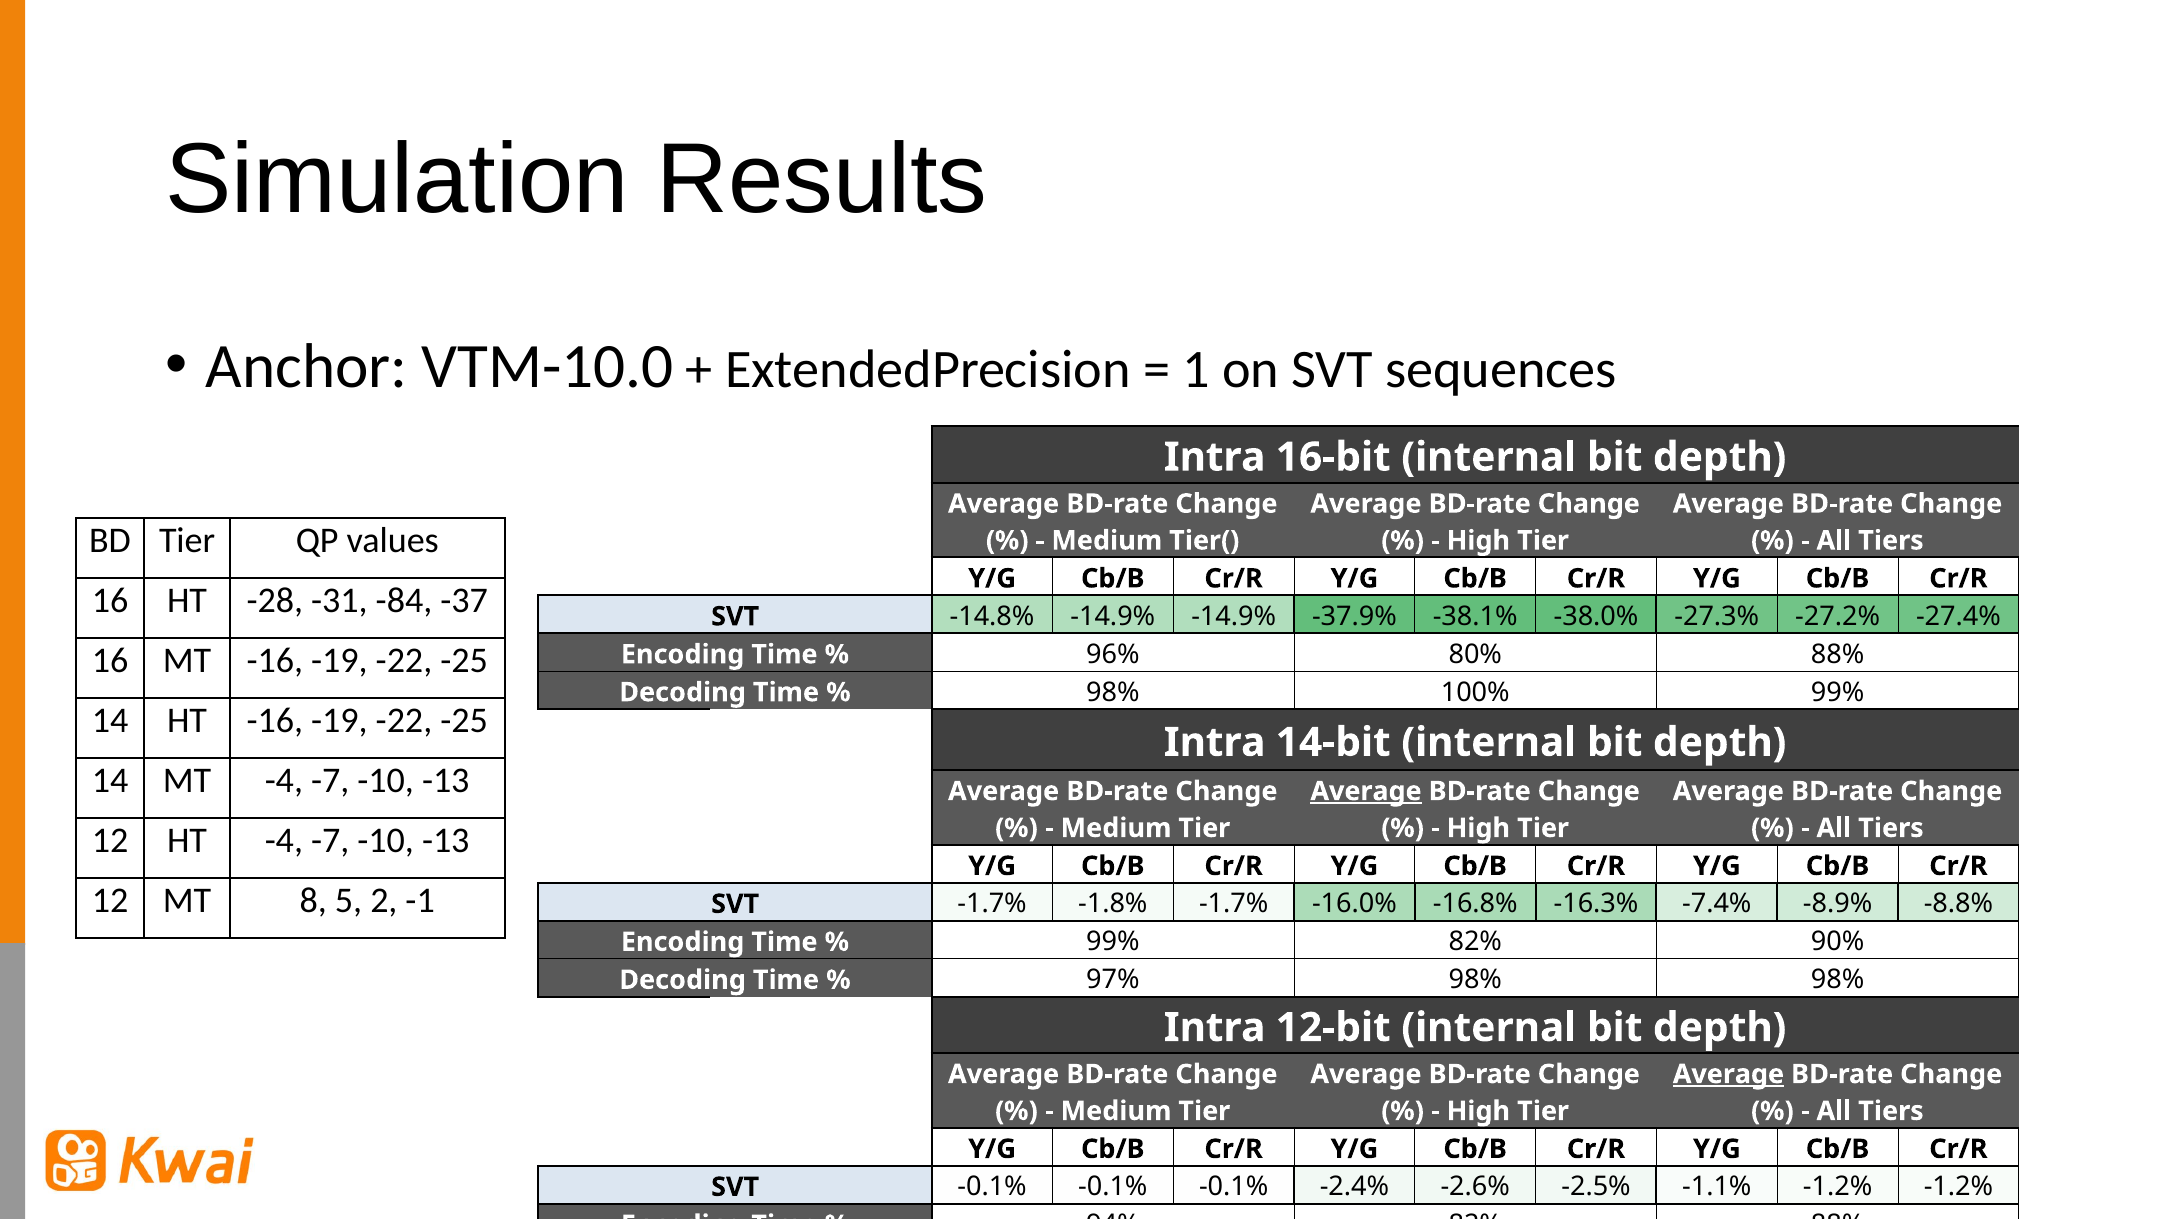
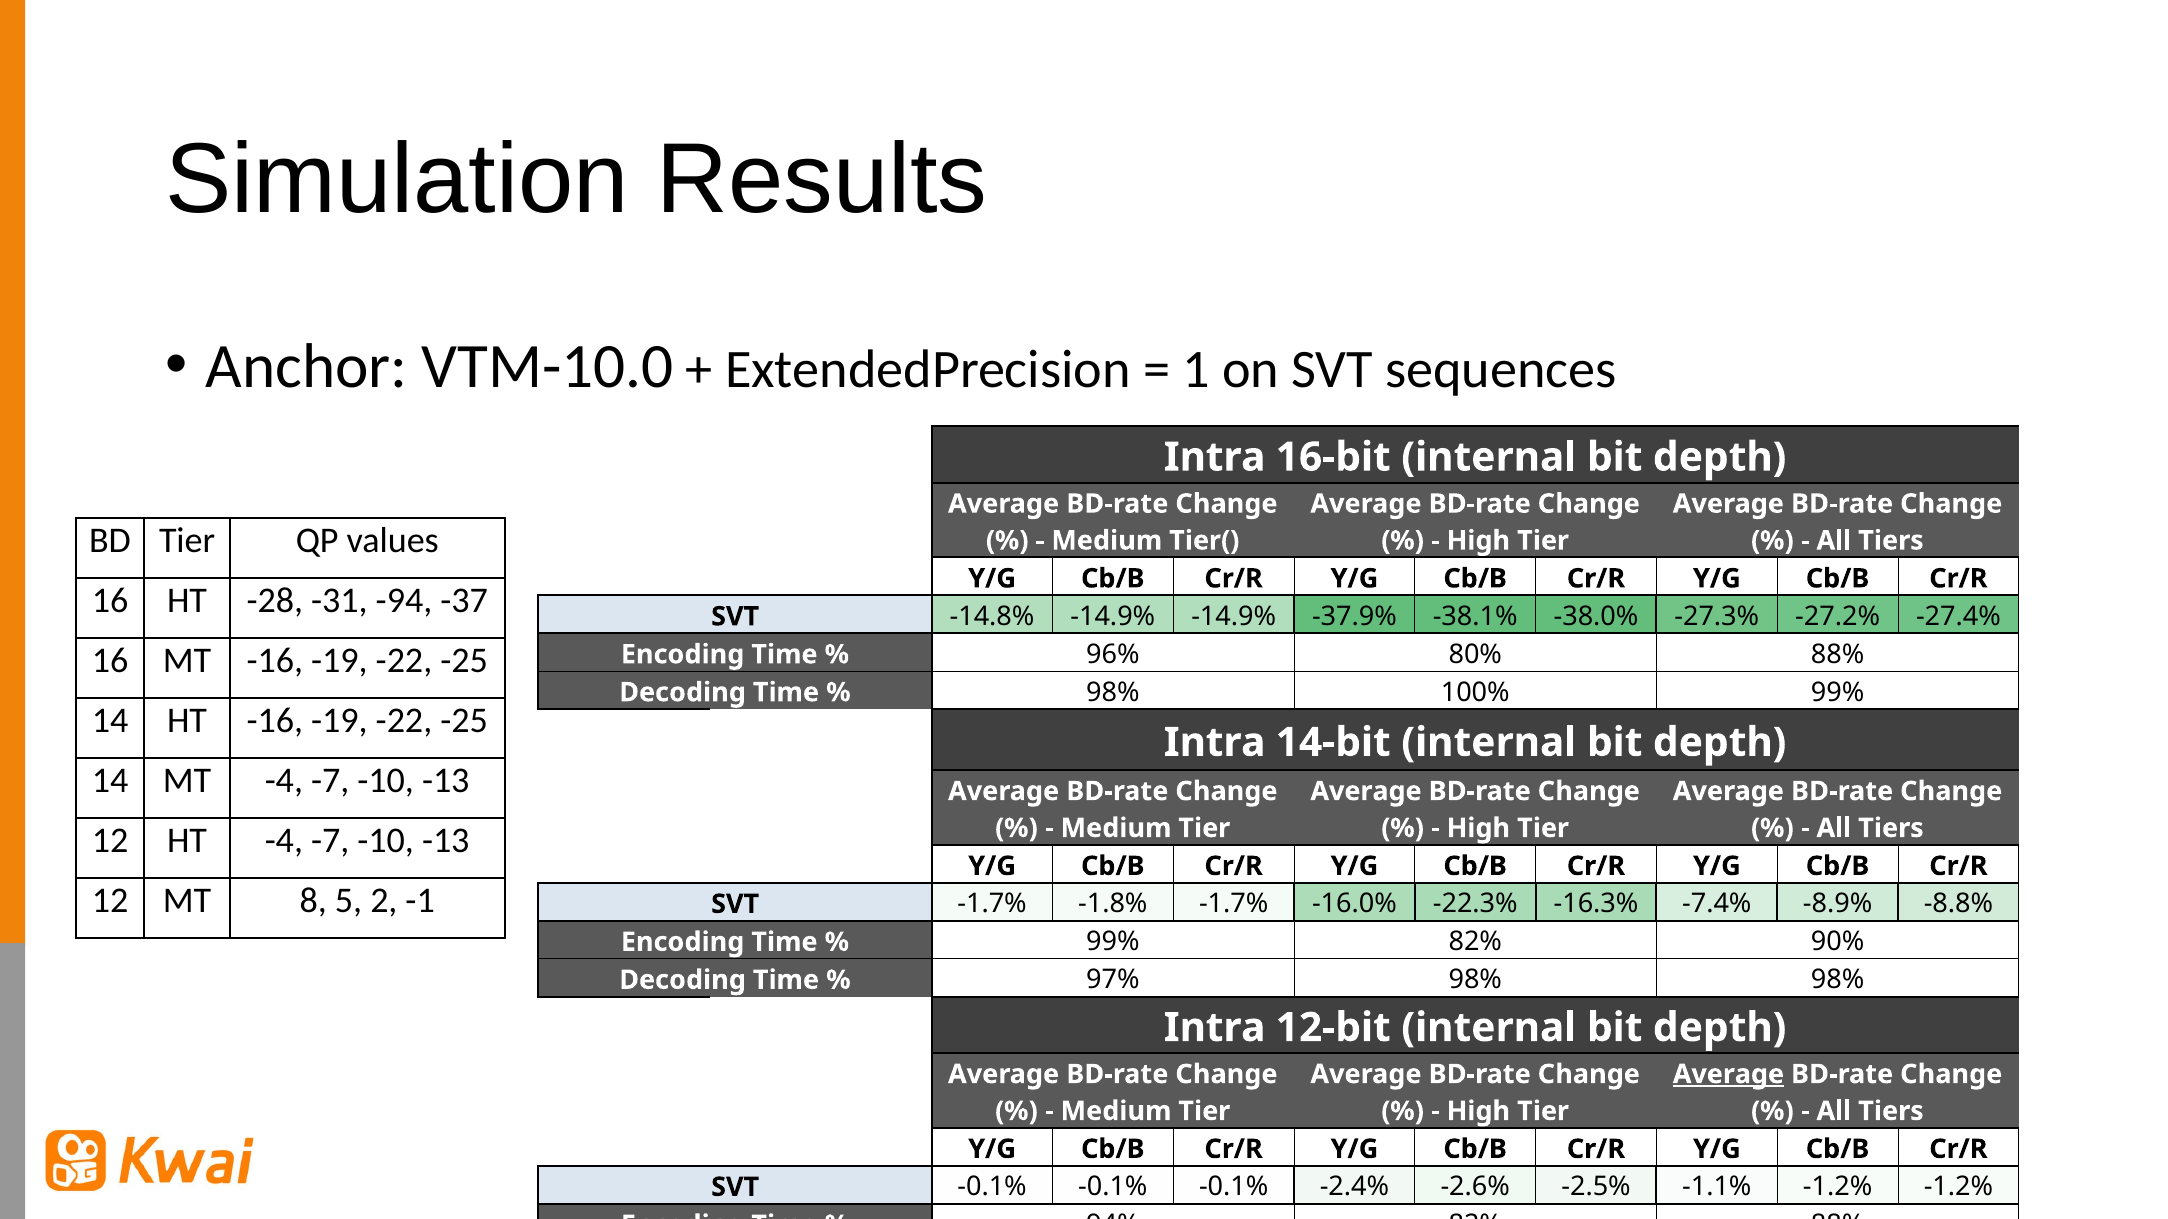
-84: -84 -> -94 (404, 601)
Average underline: present -> none (1366, 792)
-16.8%: -16.8% -> -22.3% (1475, 904)
